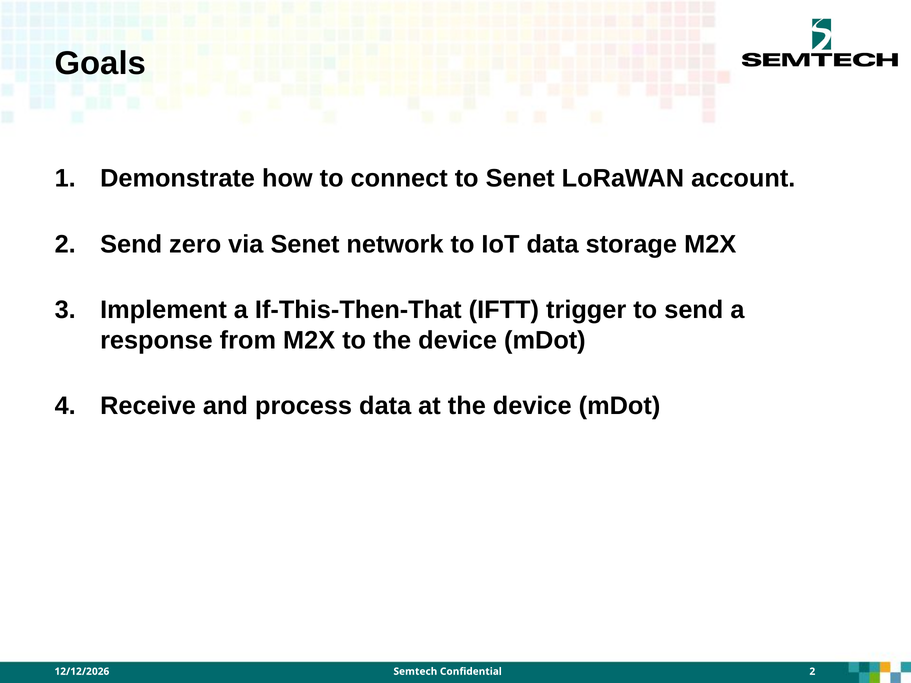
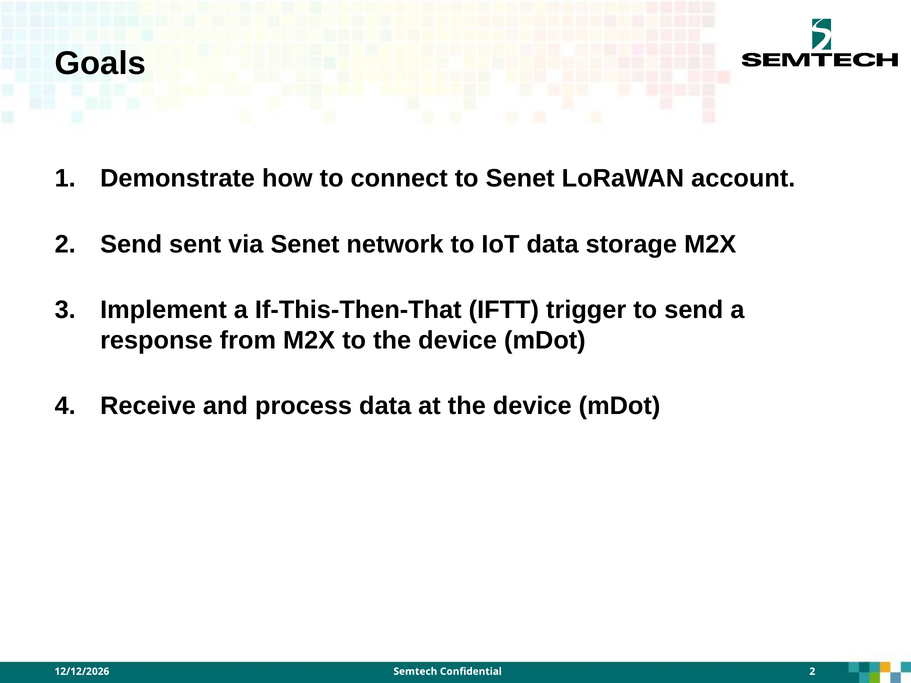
zero: zero -> sent (195, 244)
